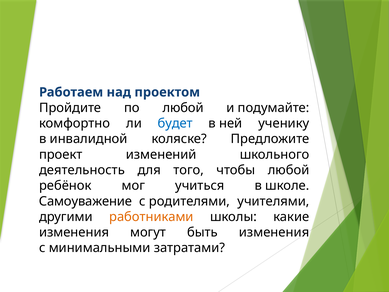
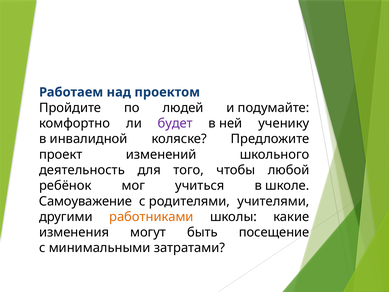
по любой: любой -> людей (183, 108)
будет colour: blue -> purple (175, 123)
быть изменения: изменения -> посещение (274, 232)
